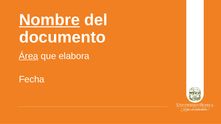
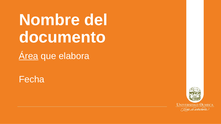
Nombre underline: present -> none (49, 20)
